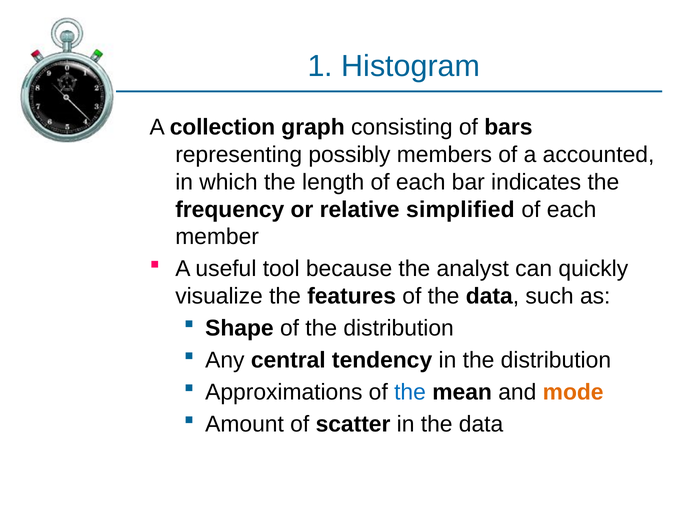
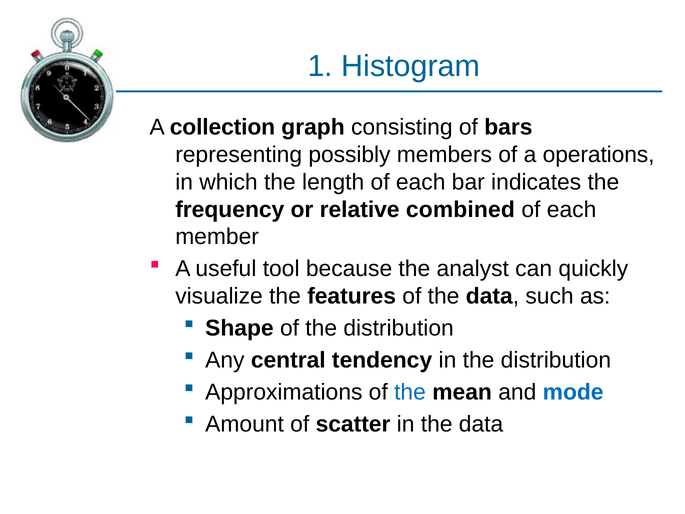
accounted: accounted -> operations (599, 155)
simplified: simplified -> combined (460, 209)
mode colour: orange -> blue (573, 392)
